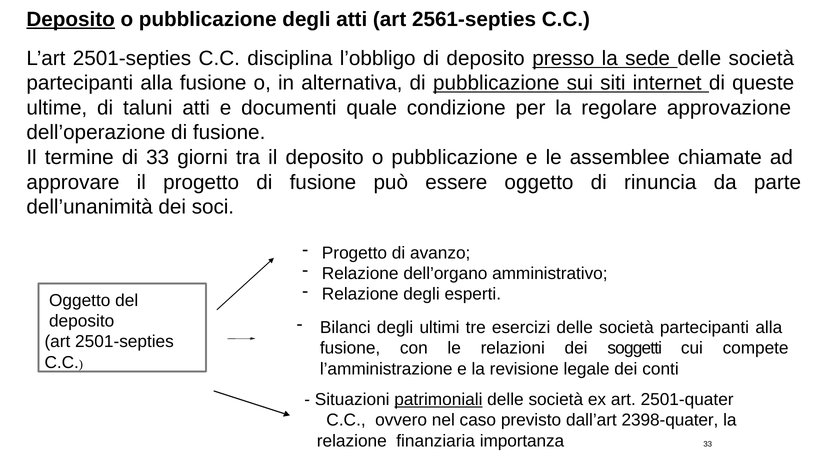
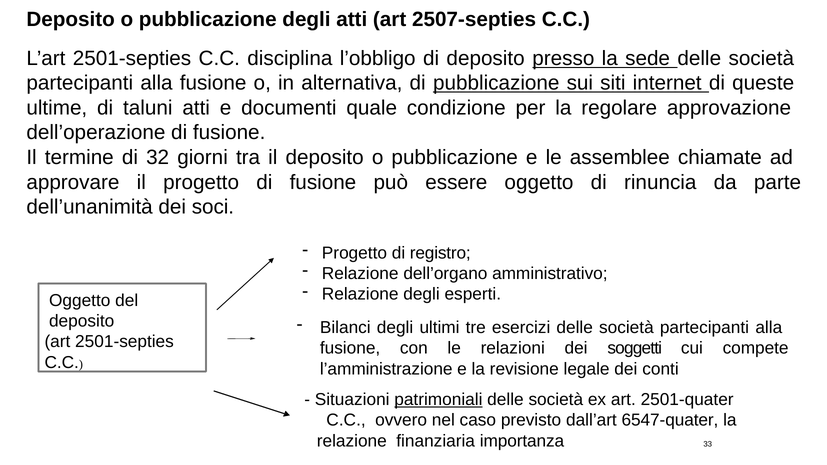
Deposito underline: present -> none (71, 19)
2561-septies: 2561-septies -> 2507-septies (474, 19)
di 33: 33 -> 32 (158, 158)
avanzo: avanzo -> registro (440, 253)
2398-quater: 2398-quater -> 6547-quater (670, 420)
